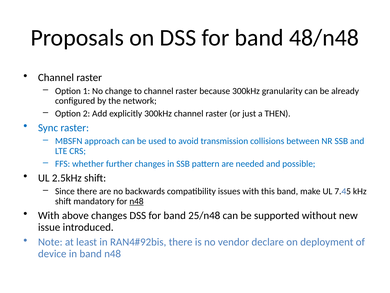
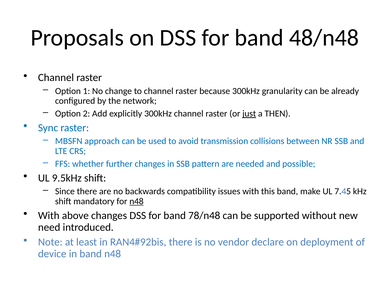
just underline: none -> present (249, 113)
2.5kHz: 2.5kHz -> 9.5kHz (67, 178)
25/n48: 25/n48 -> 78/n48 (204, 215)
issue: issue -> need (49, 227)
